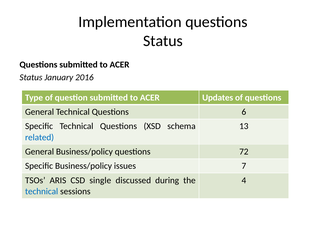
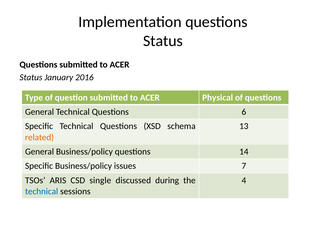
Updates: Updates -> Physical (218, 98)
related colour: blue -> orange (39, 138)
72: 72 -> 14 (244, 152)
